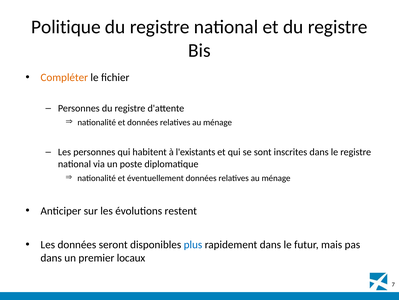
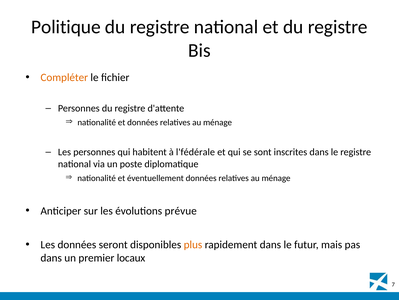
l'existants: l'existants -> l'fédérale (195, 152)
restent: restent -> prévue (181, 210)
plus colour: blue -> orange (193, 244)
